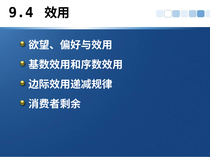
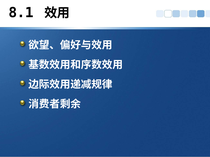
9.4: 9.4 -> 8.1 (21, 13)
